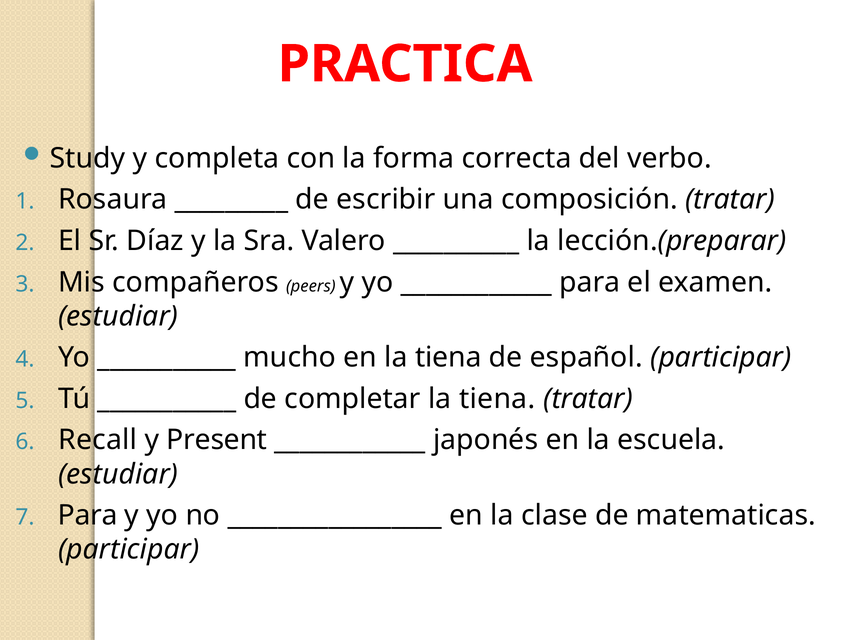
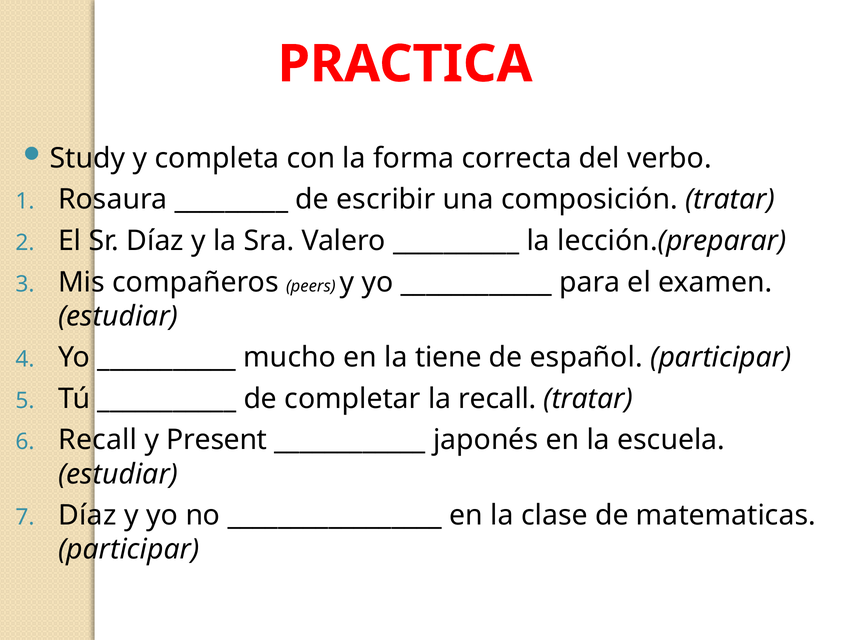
en la tiena: tiena -> tiene (448, 357)
completar la tiena: tiena -> recall (497, 399)
Para: Para -> Díaz (87, 515)
